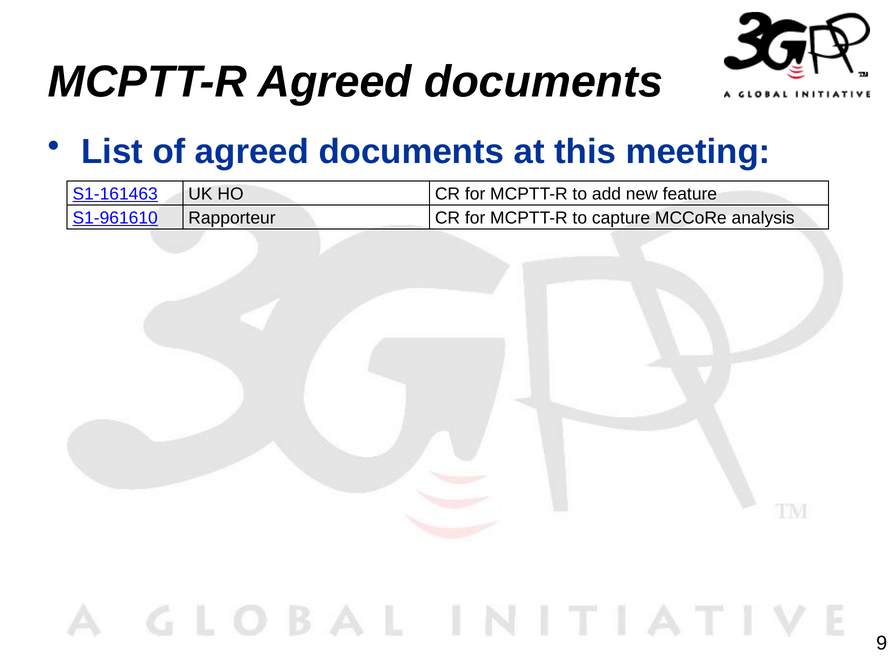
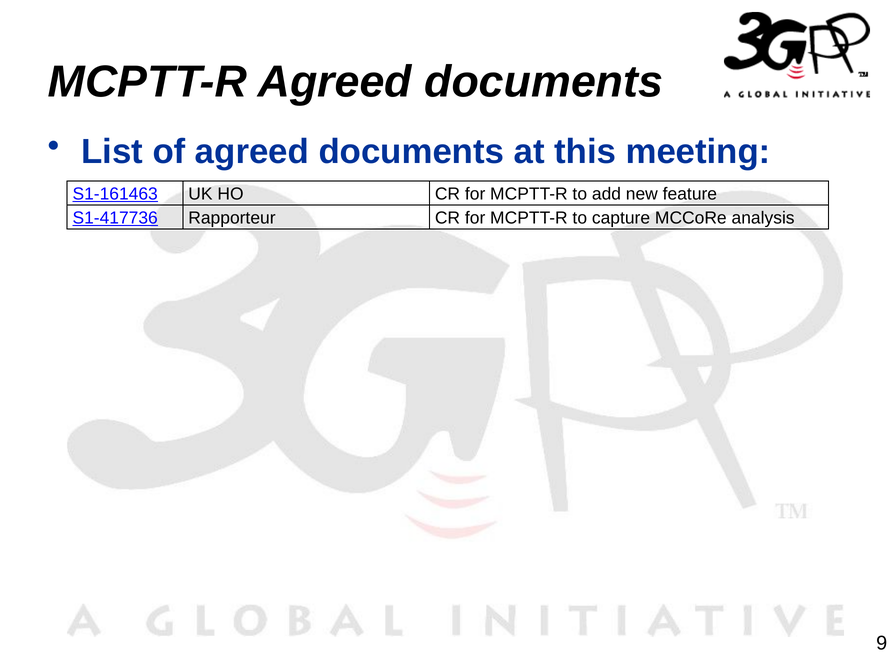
S1-961610: S1-961610 -> S1-417736 (115, 218)
